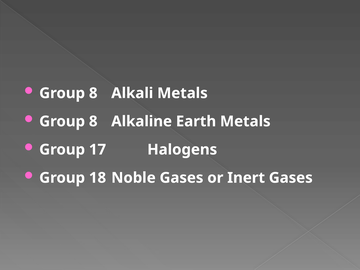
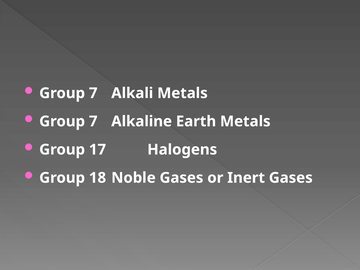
8: 8 -> 7 (93, 93)
8: 8 -> 7 (93, 121)
